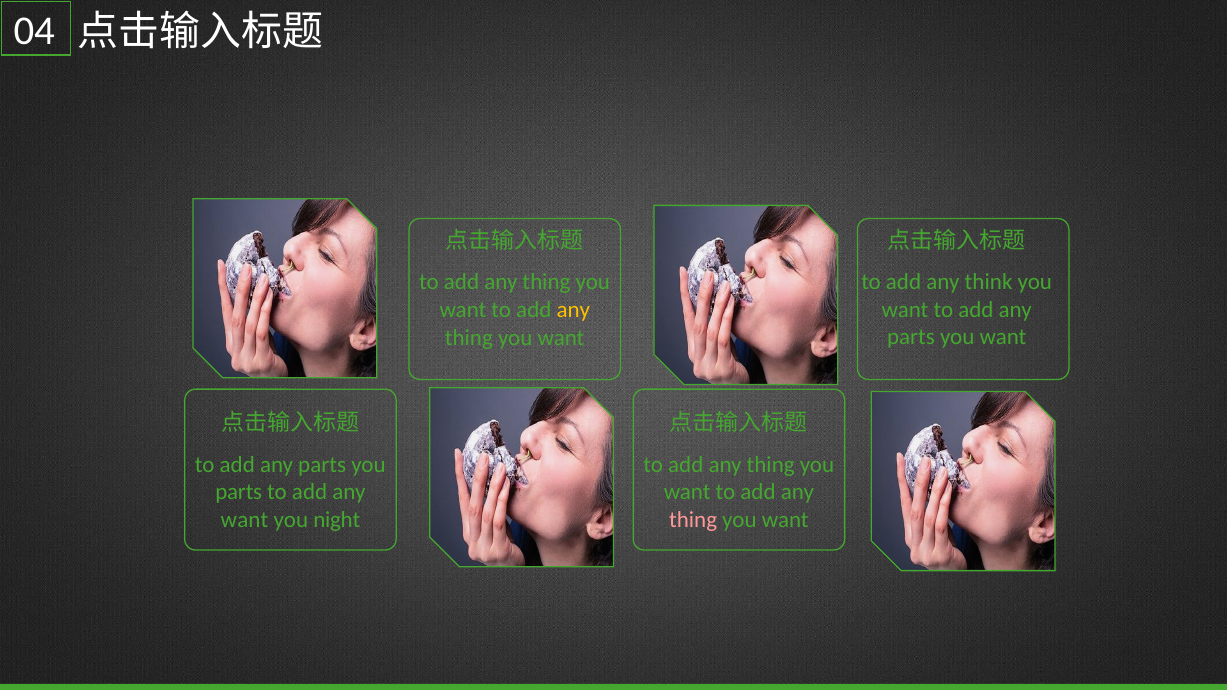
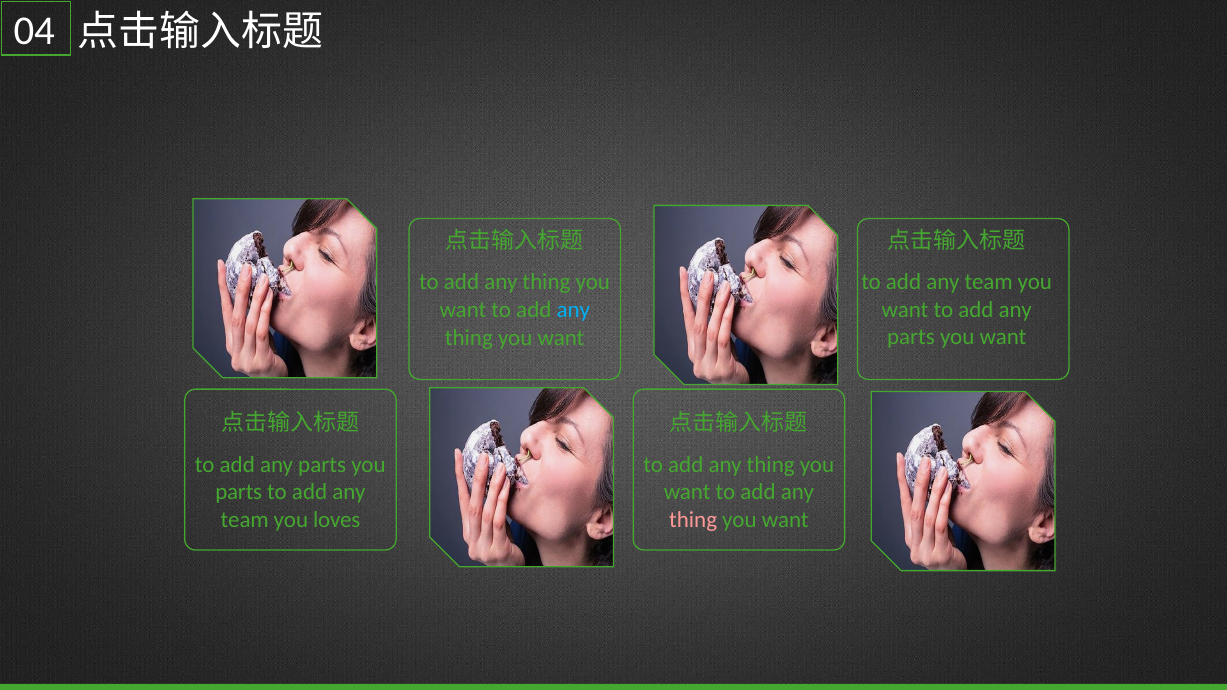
think: think -> team (989, 282)
any colour: yellow -> light blue (573, 310)
want: want -> team (245, 520)
night: night -> loves (337, 520)
